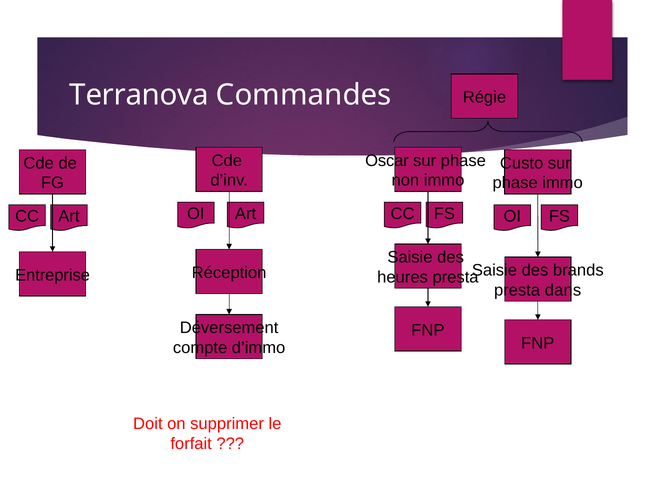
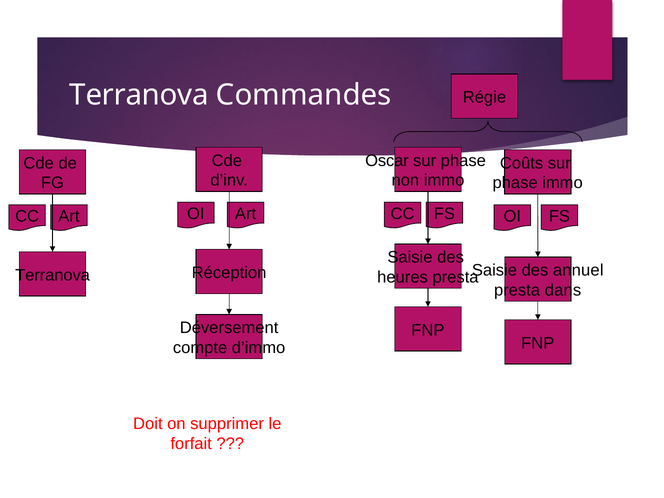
Custo: Custo -> Coûts (522, 163)
Entreprise: Entreprise -> Terranova (53, 275)
brands: brands -> annuel (578, 270)
